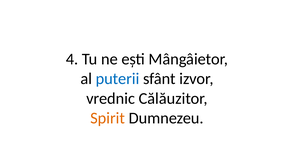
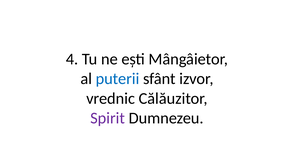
Spirit colour: orange -> purple (108, 118)
